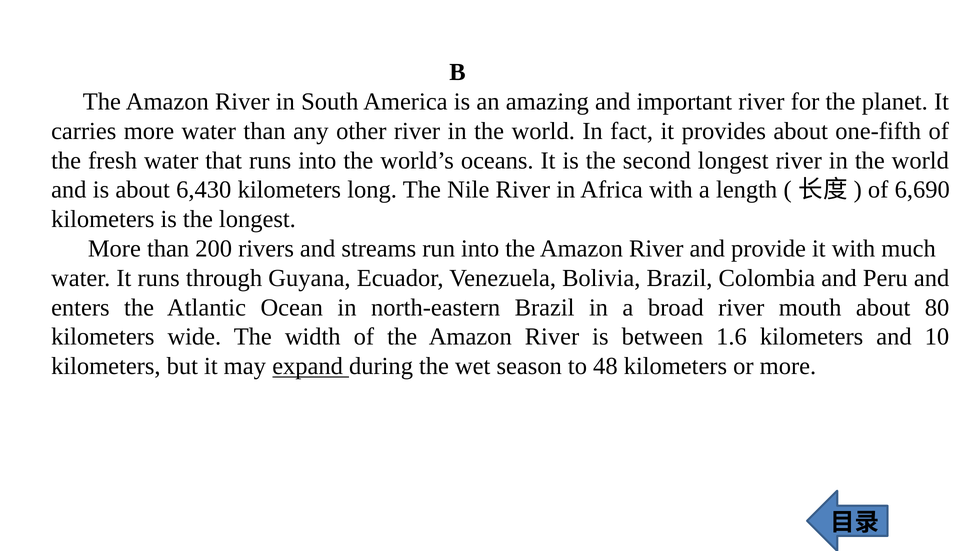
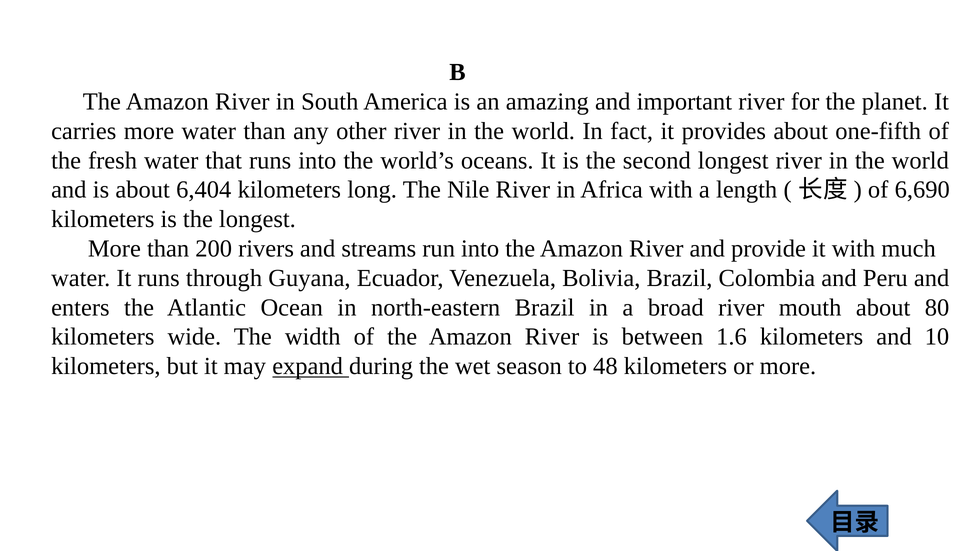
6,430: 6,430 -> 6,404 (204, 190)
